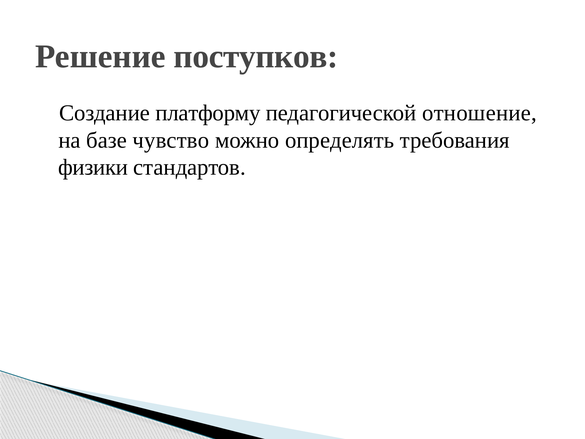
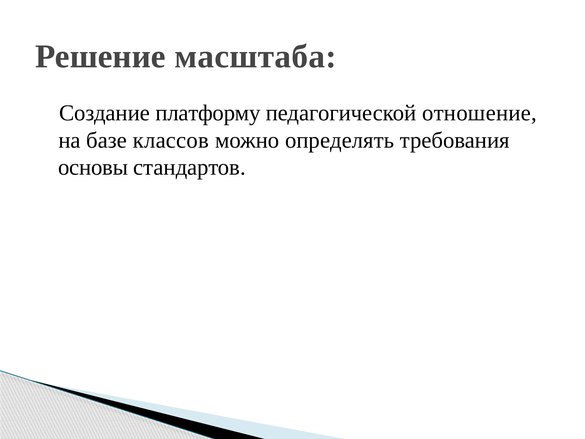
поступков: поступков -> масштаба (256, 56)
чувство: чувство -> классов (171, 140)
физики: физики -> основы (93, 167)
